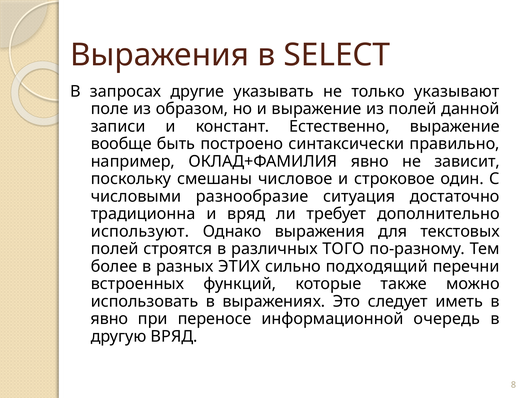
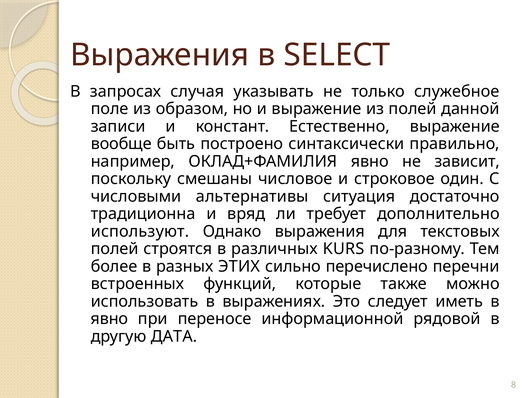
другие: другие -> случая (197, 91)
указывают: указывают -> служебное (457, 91)
разнообразие: разнообразие -> альтернативы (252, 196)
ТОГО: ТОГО -> KURS (344, 249)
подходящий: подходящий -> перечислено (377, 267)
очередь: очередь -> рядовой (447, 319)
другую ВРЯД: ВРЯД -> ДАТА (174, 337)
